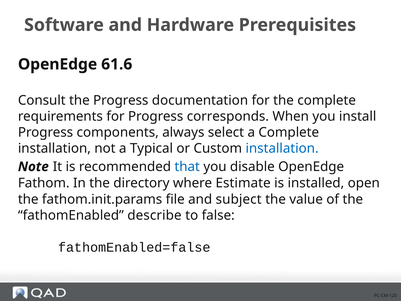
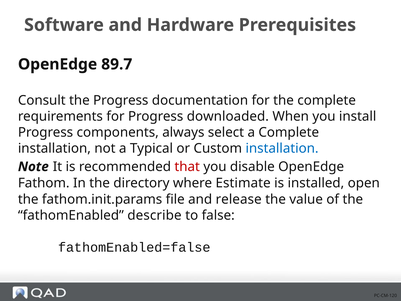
61.6: 61.6 -> 89.7 (117, 64)
corresponds: corresponds -> downloaded (228, 116)
that colour: blue -> red (187, 167)
subject: subject -> release (239, 199)
